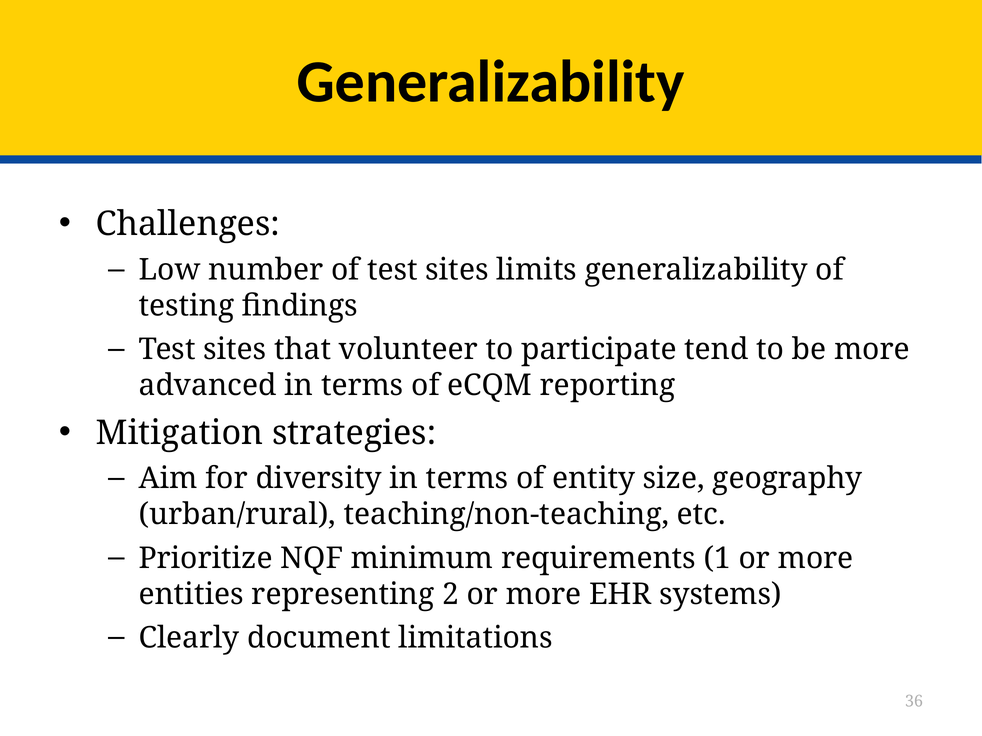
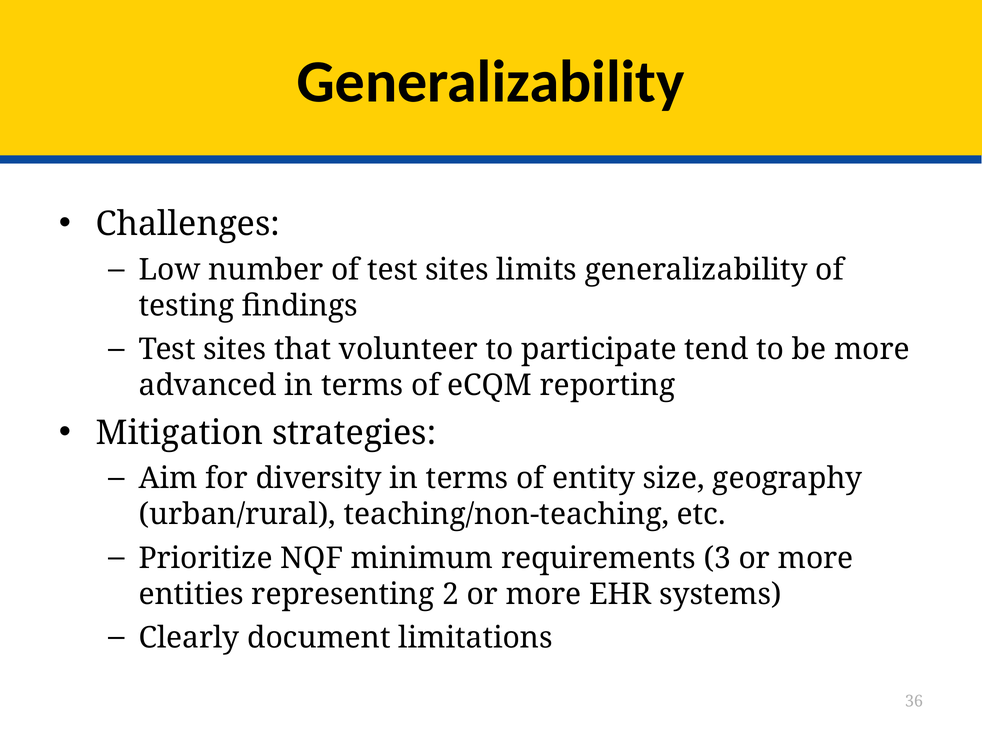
1: 1 -> 3 (717, 559)
